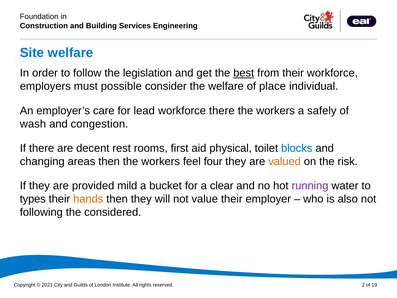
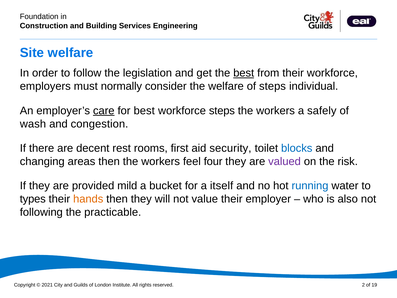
possible: possible -> normally (121, 86)
of place: place -> steps (272, 86)
care underline: none -> present (104, 111)
for lead: lead -> best (144, 111)
workforce there: there -> steps (222, 111)
physical: physical -> security (230, 148)
valued colour: orange -> purple (285, 161)
clear: clear -> itself (222, 186)
running colour: purple -> blue (310, 186)
considered: considered -> practicable (113, 212)
